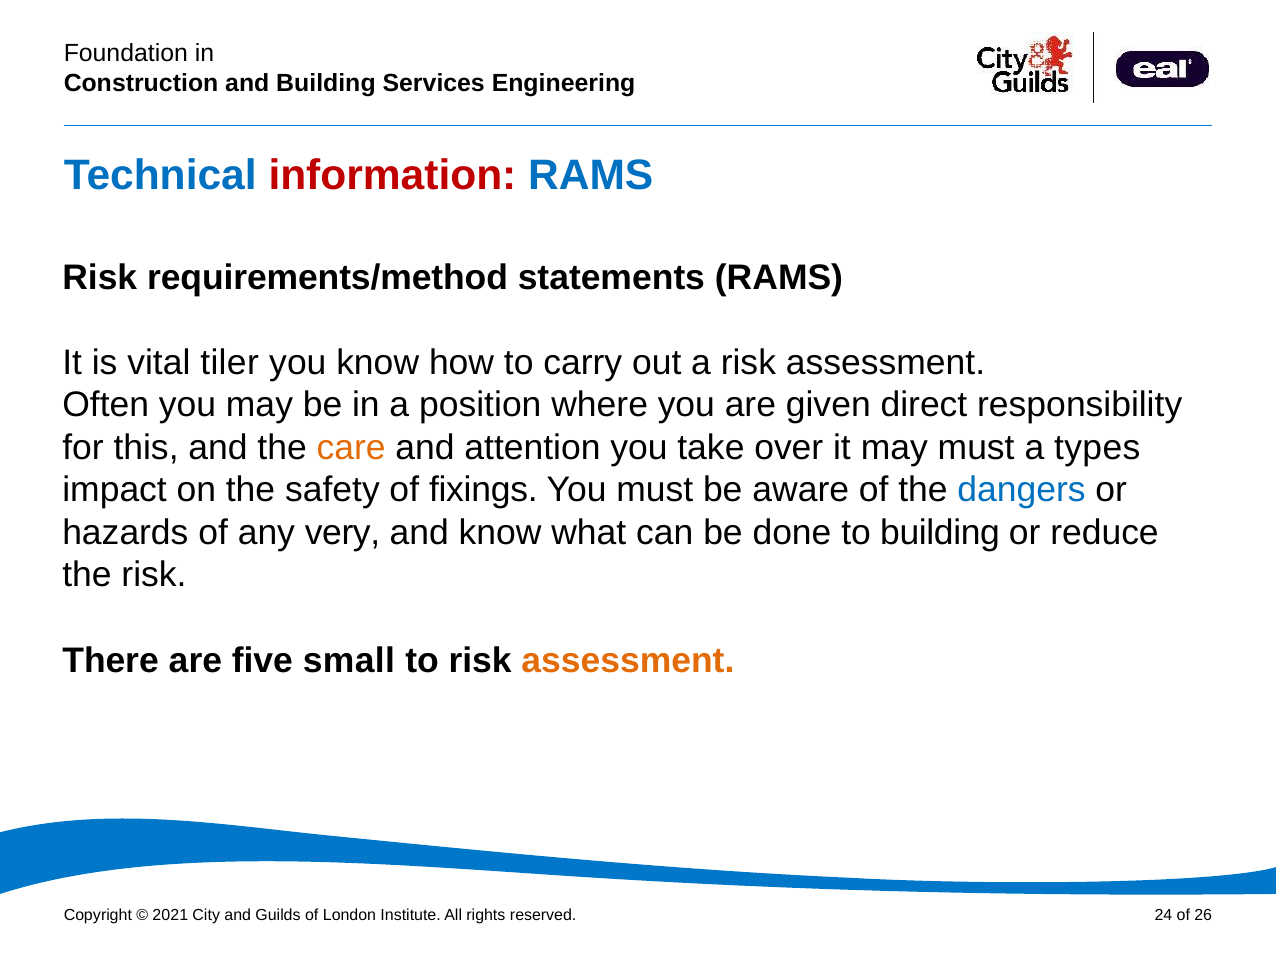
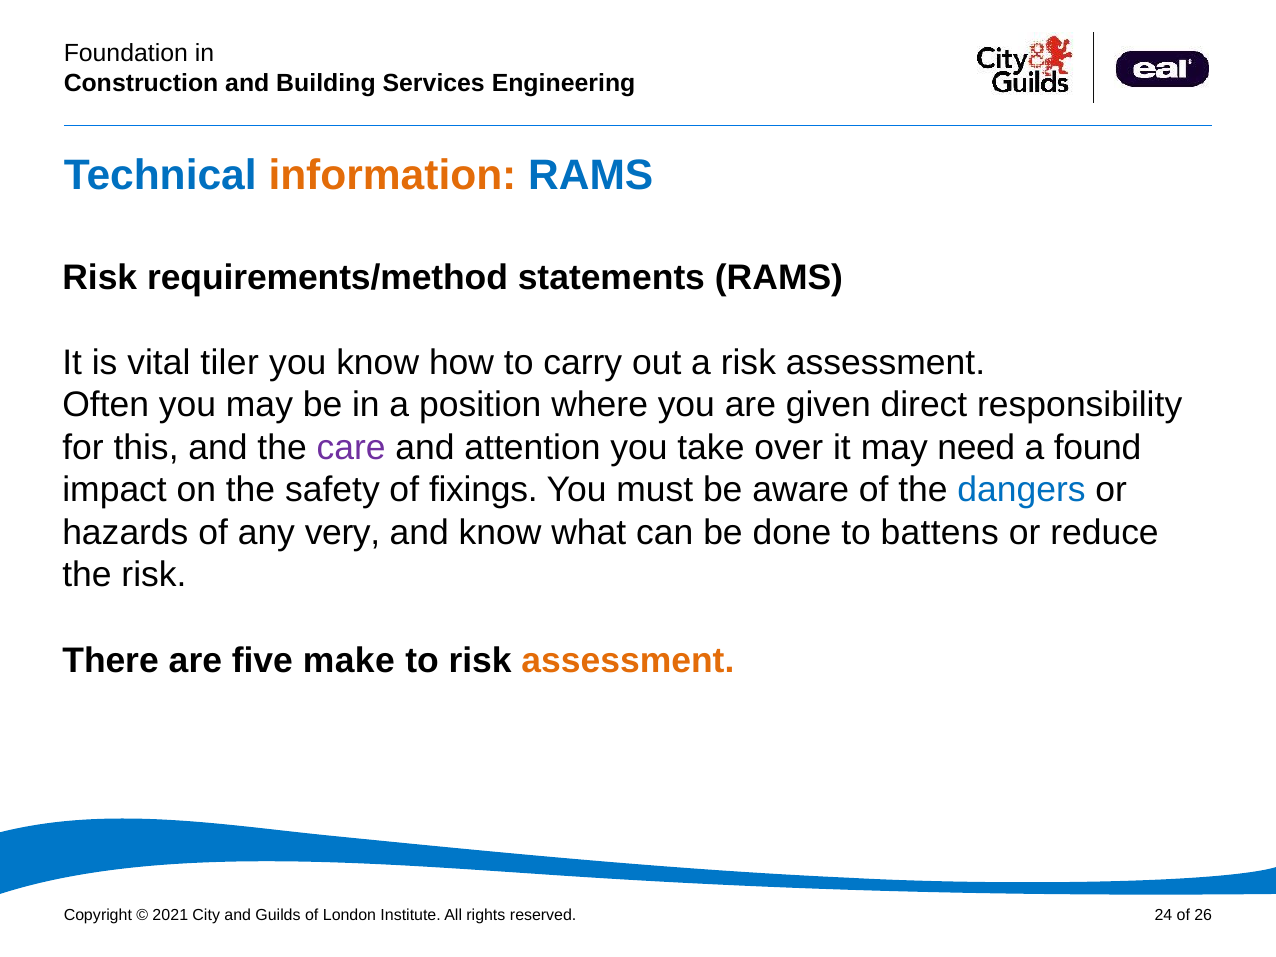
information colour: red -> orange (392, 175)
care colour: orange -> purple (351, 448)
may must: must -> need (976, 448)
types: types -> found (1098, 448)
to building: building -> battens (940, 533)
small: small -> make (349, 660)
